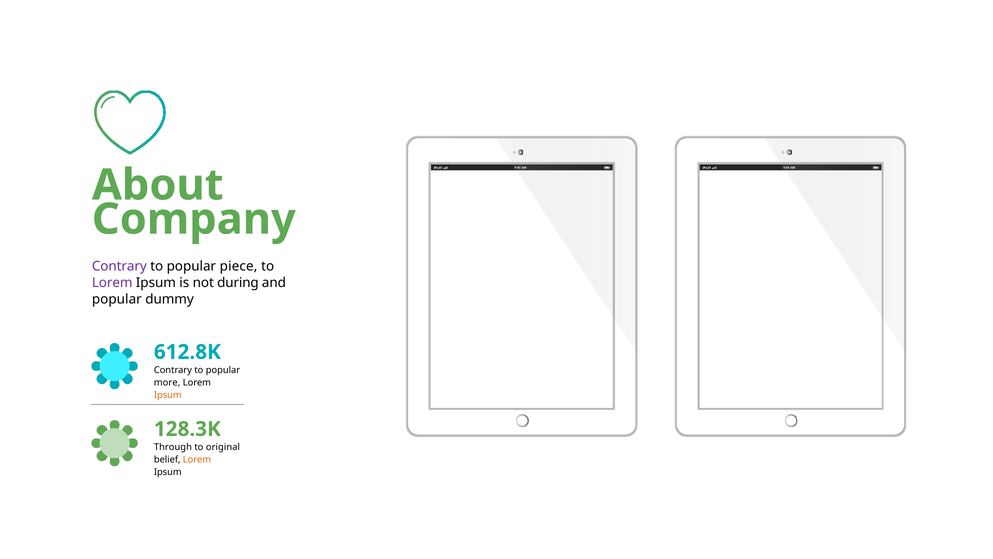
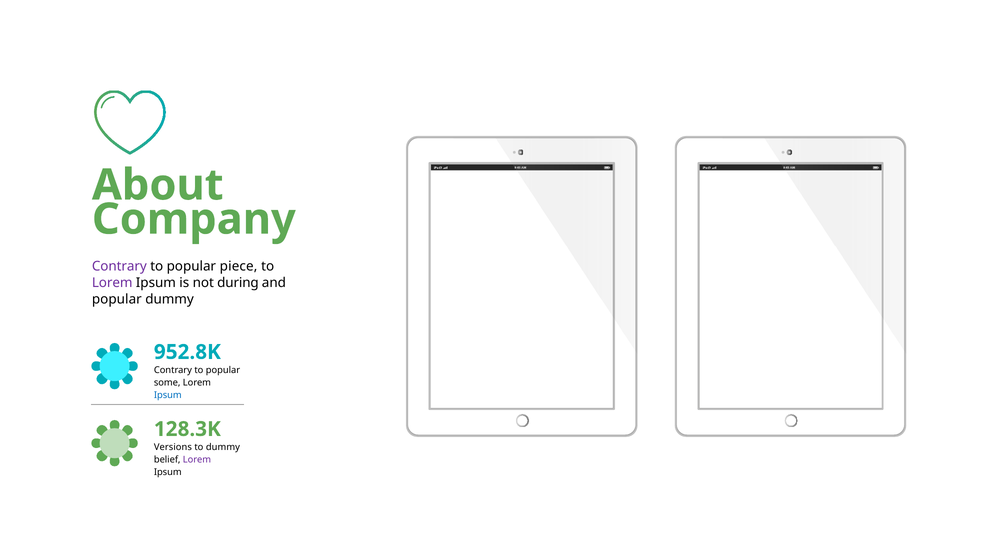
612.8K: 612.8K -> 952.8K (187, 352)
more: more -> some (167, 382)
Ipsum colour: orange -> blue (168, 395)
Through: Through -> Versions (173, 447)
to original: original -> dummy (223, 447)
Lorem colour: orange -> purple (197, 459)
